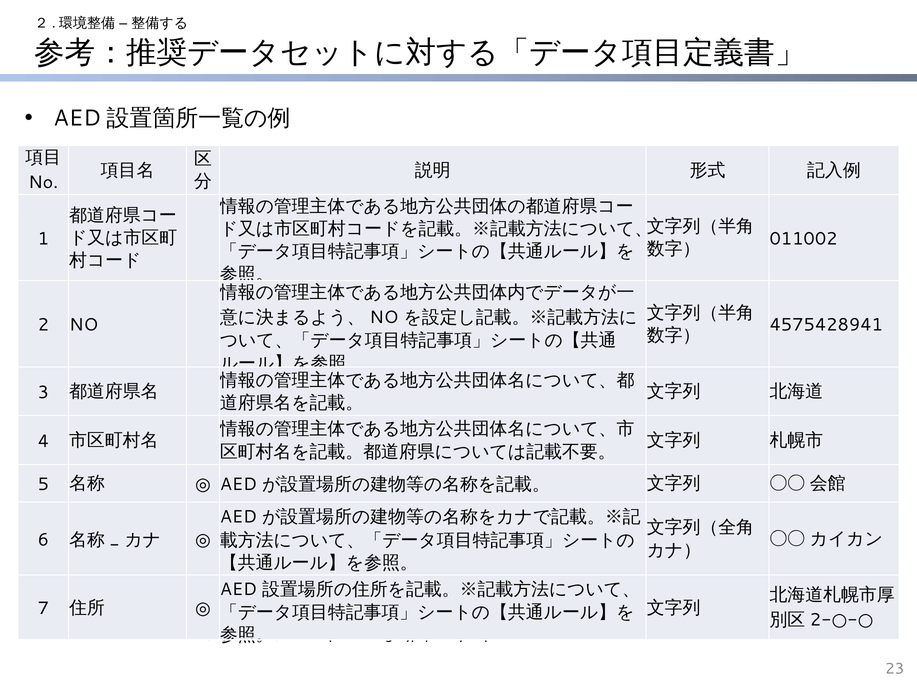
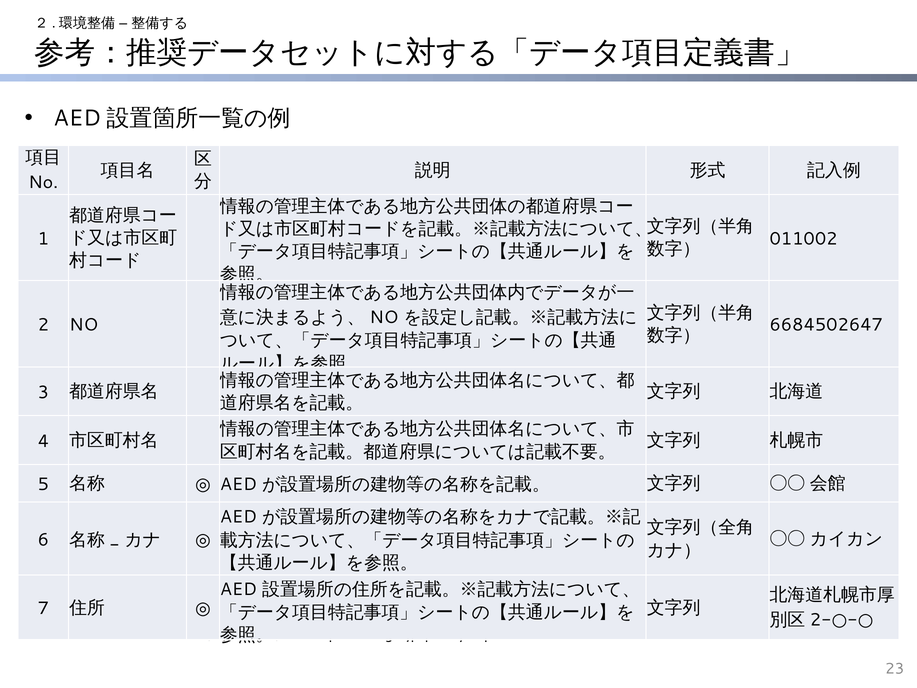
4575428941: 4575428941 -> 6684502647 (826, 325)
